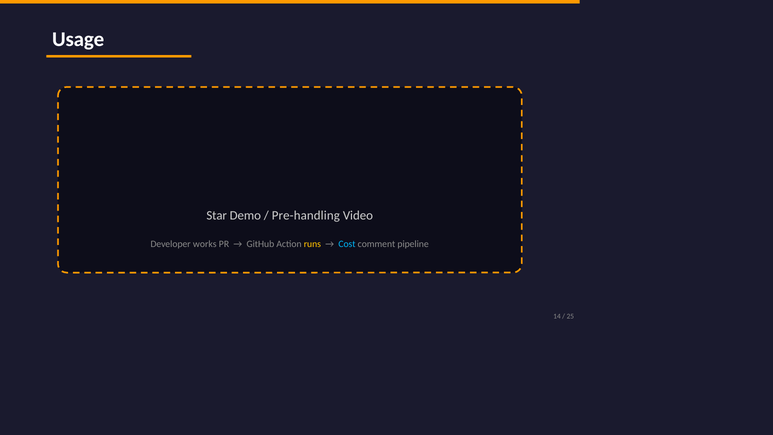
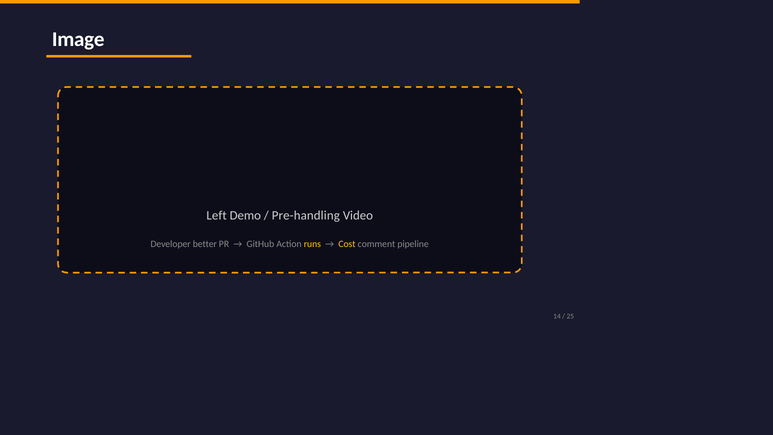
Usage: Usage -> Image (78, 39)
Star: Star -> Left (217, 215)
works: works -> better (205, 244)
Cost colour: light blue -> yellow (347, 244)
